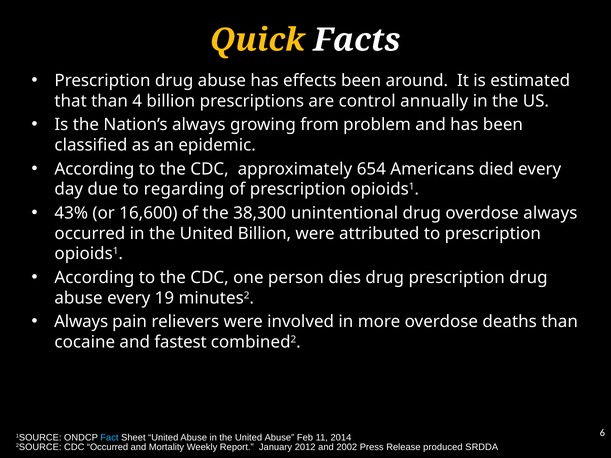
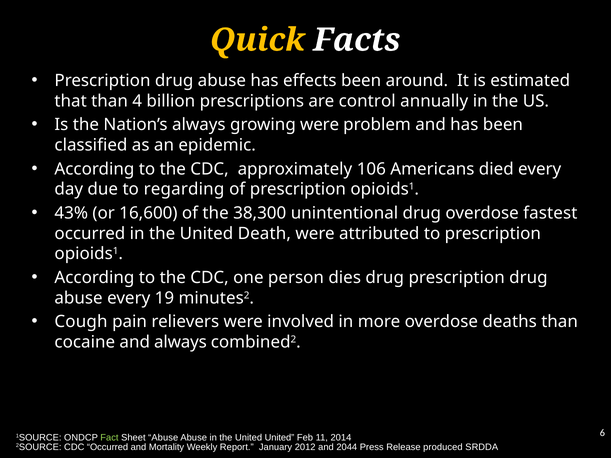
growing from: from -> were (320, 125)
654: 654 -> 106 (371, 169)
overdose always: always -> fastest (550, 213)
United Billion: Billion -> Death (264, 234)
Always: Always -> Cough (81, 322)
and fastest: fastest -> always (180, 342)
Fact colour: light blue -> light green (109, 438)
Sheet United: United -> Abuse (163, 438)
the United Abuse: Abuse -> United (279, 438)
2002: 2002 -> 2044 (347, 447)
